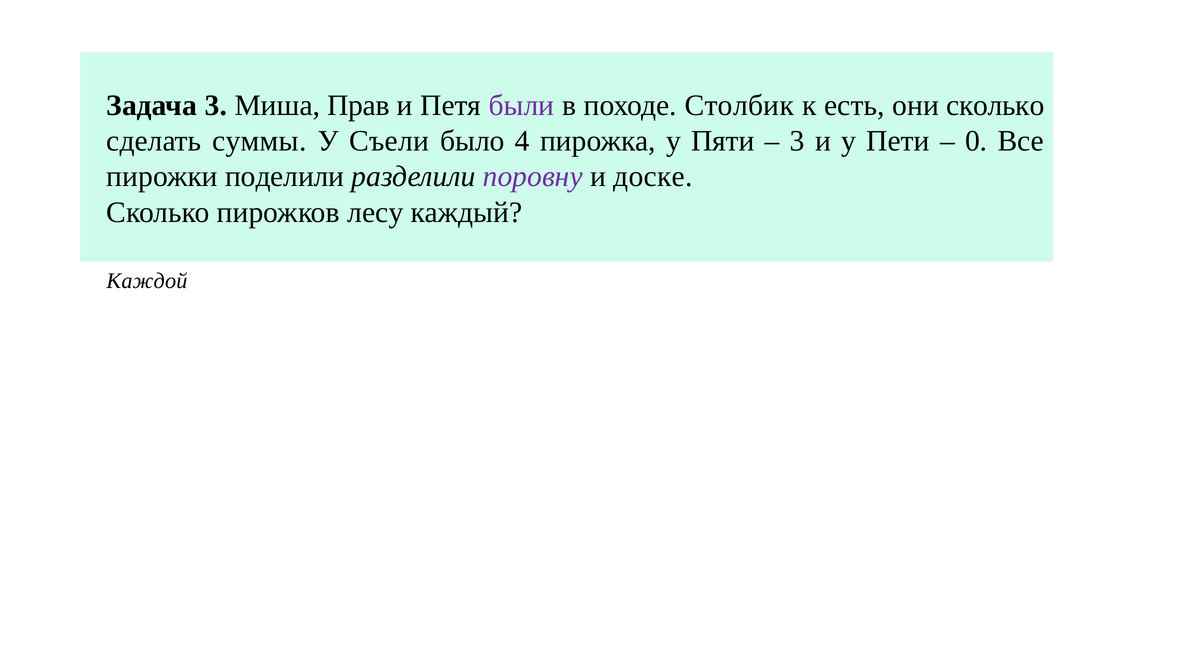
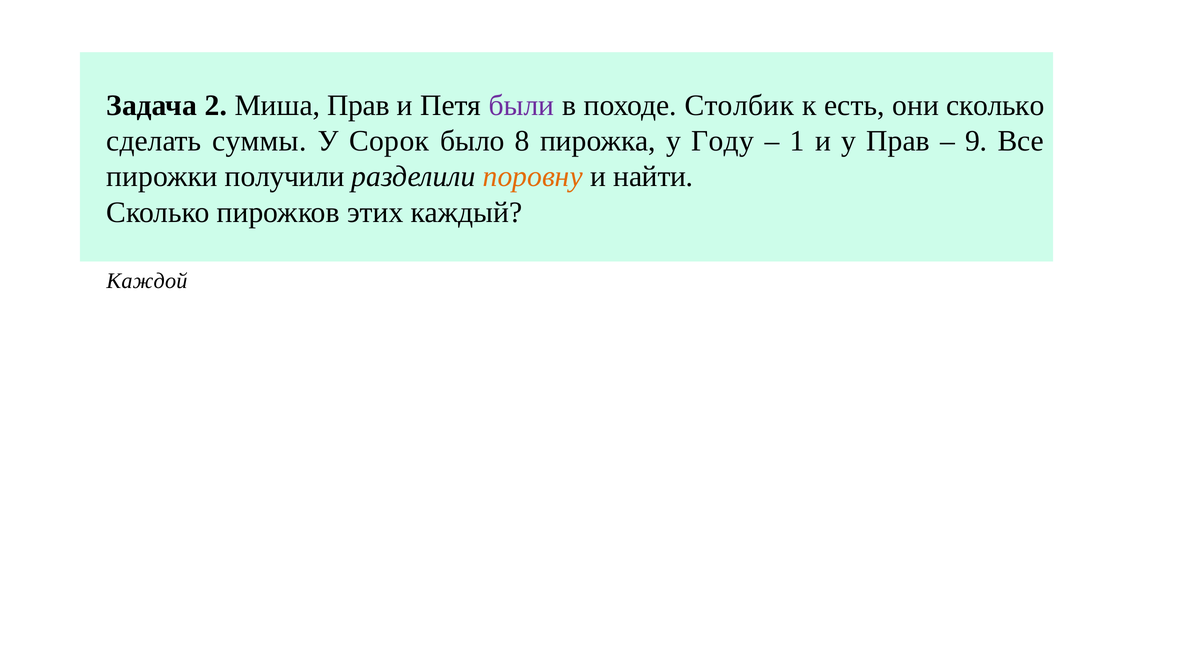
Задача 3: 3 -> 2 (216, 105)
Съели: Съели -> Сорок (389, 141)
4: 4 -> 8 (522, 141)
Пяти: Пяти -> Году (723, 141)
3: 3 -> 1 (797, 141)
у Пети: Пети -> Прав (898, 141)
0: 0 -> 9 (976, 141)
поделили: поделили -> получили (285, 177)
поровну colour: purple -> orange (533, 177)
доске: доске -> найти (653, 177)
лесу: лесу -> этих (375, 212)
